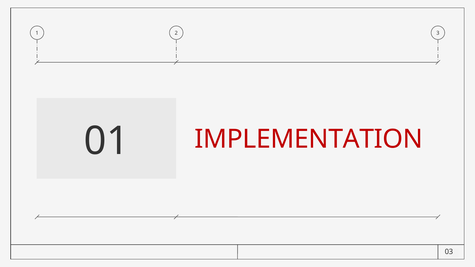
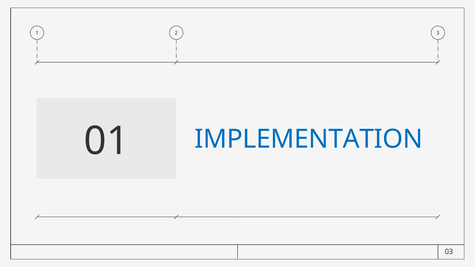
IMPLEMENTATION colour: red -> blue (309, 139)
